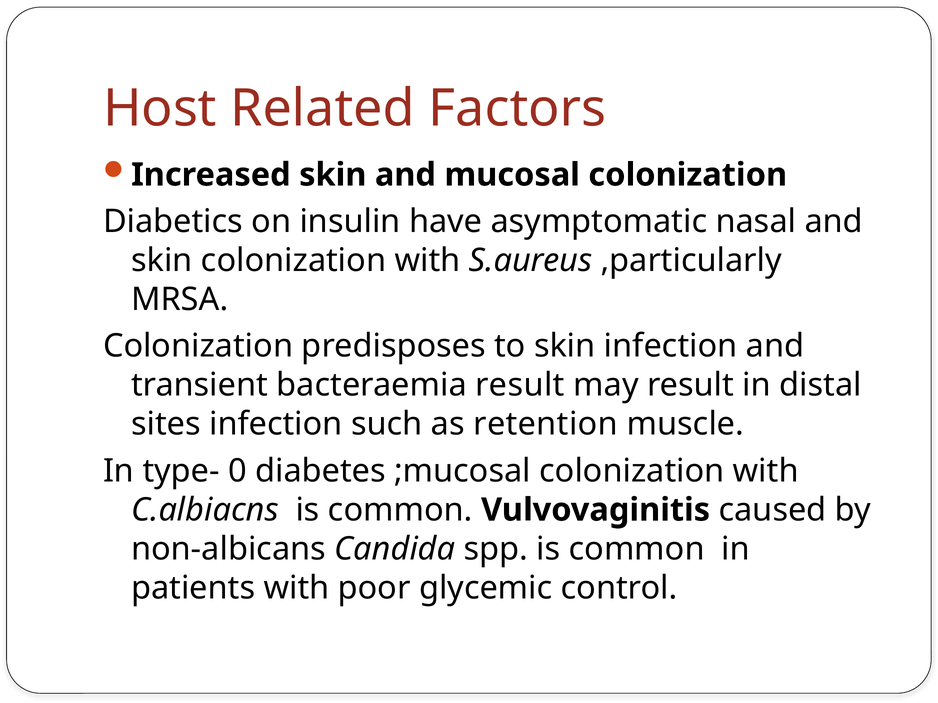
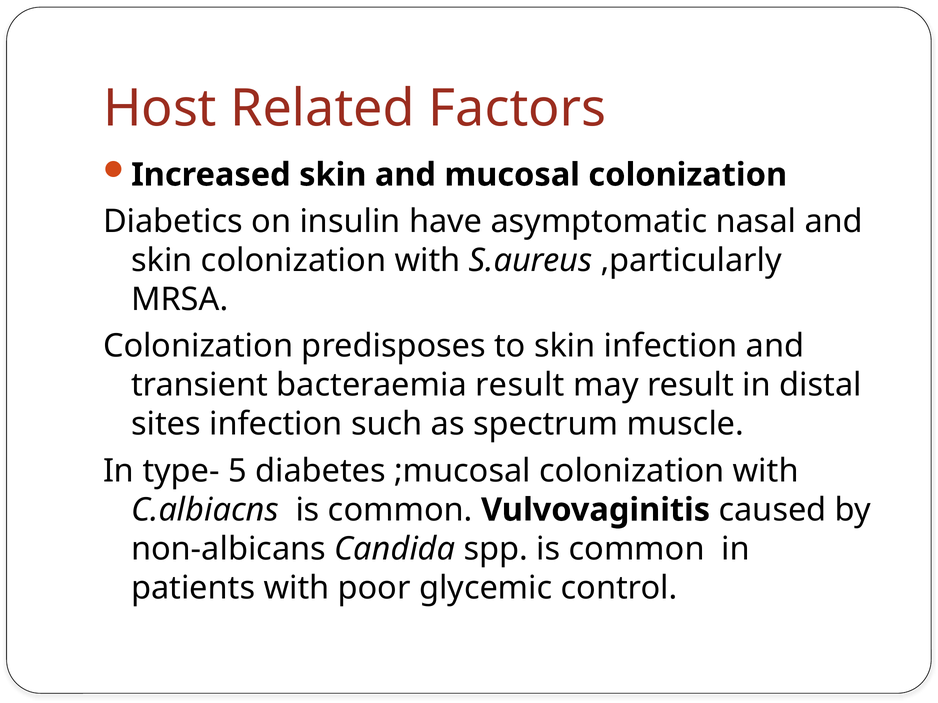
retention: retention -> spectrum (546, 425)
0: 0 -> 5 (237, 471)
